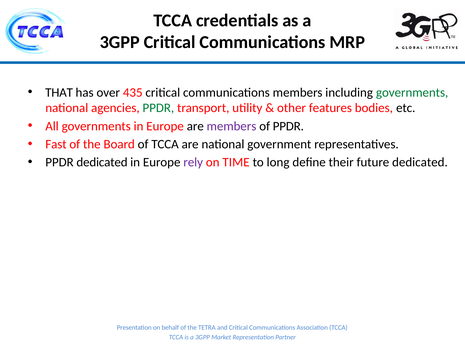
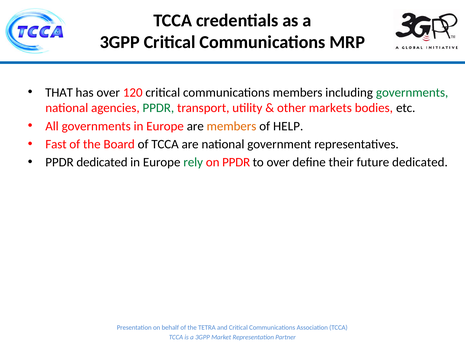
435: 435 -> 120 (133, 92)
features: features -> markets (330, 108)
members colour: purple -> orange (231, 126)
of PPDR: PPDR -> HELP (288, 126)
rely colour: purple -> green (193, 162)
on TIME: TIME -> PPDR (236, 162)
to long: long -> over (278, 162)
